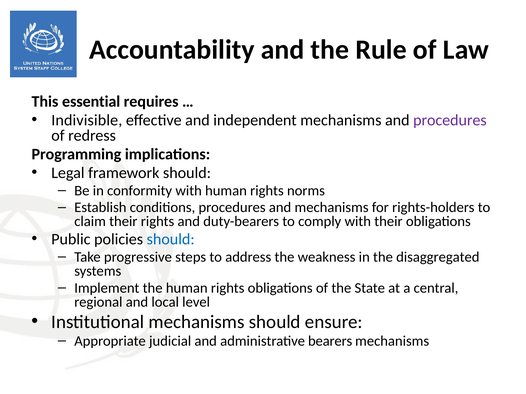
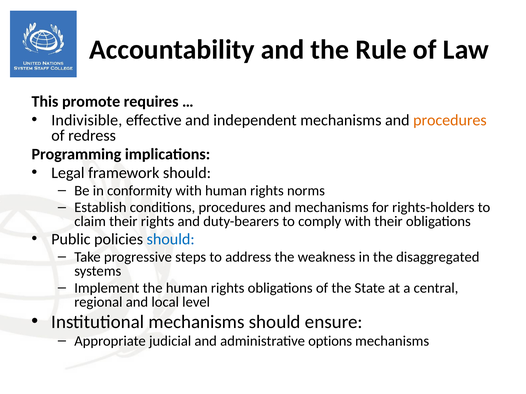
essential: essential -> promote (91, 102)
procedures colour: purple -> orange (450, 120)
bearers: bearers -> options (330, 341)
